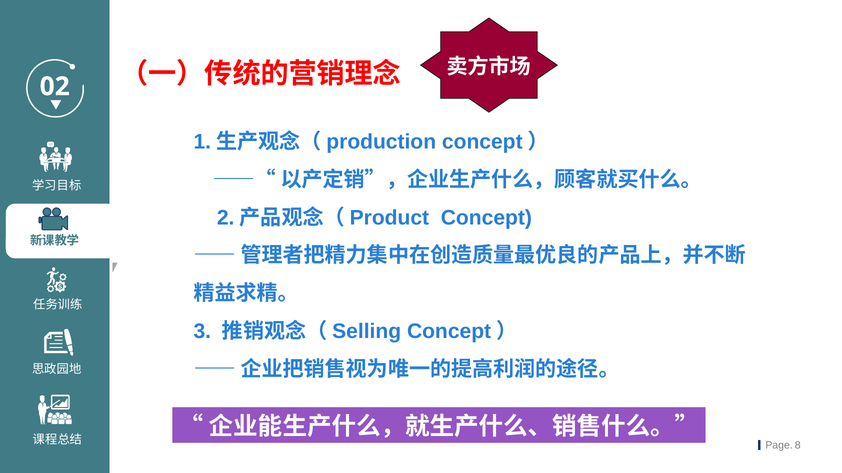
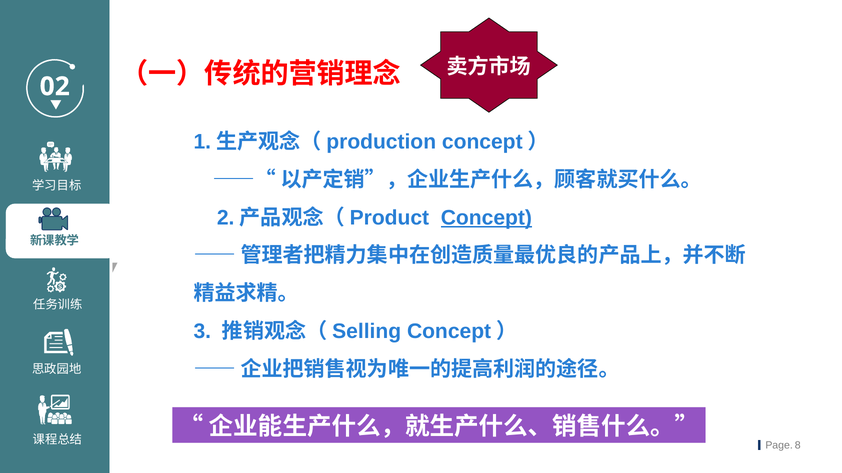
Concept underline: none -> present (486, 218)
